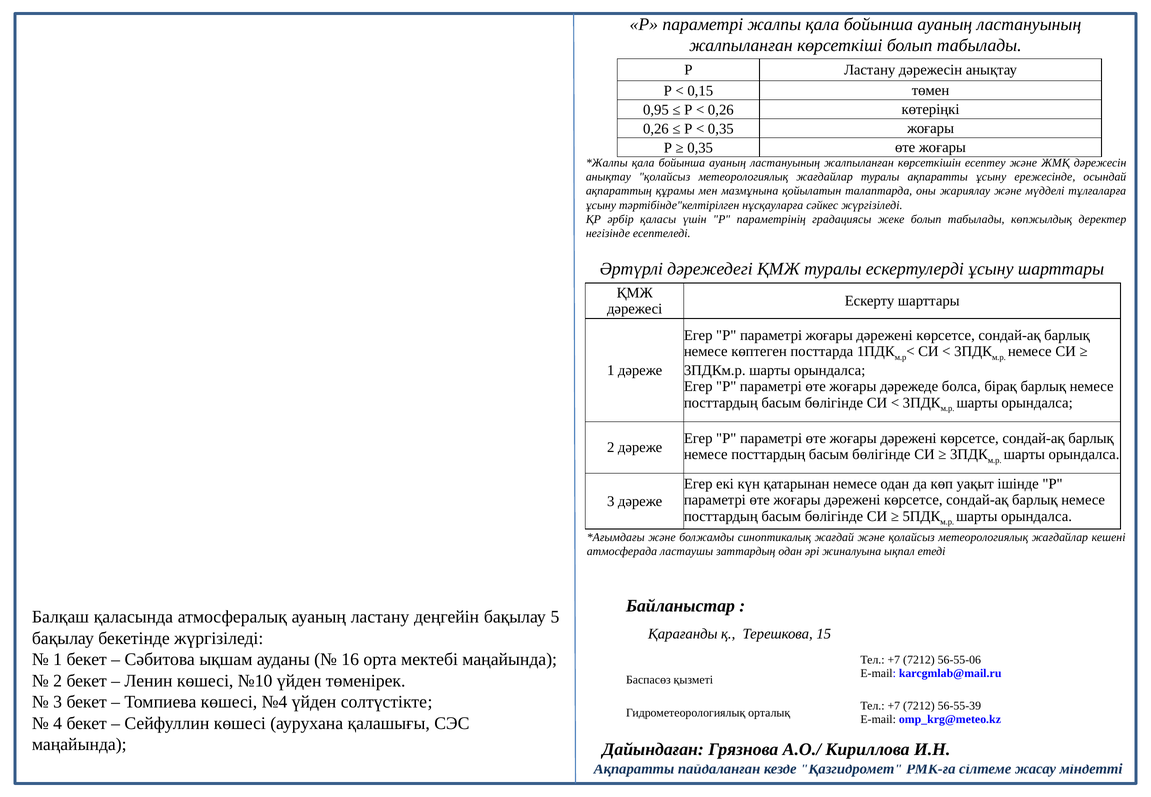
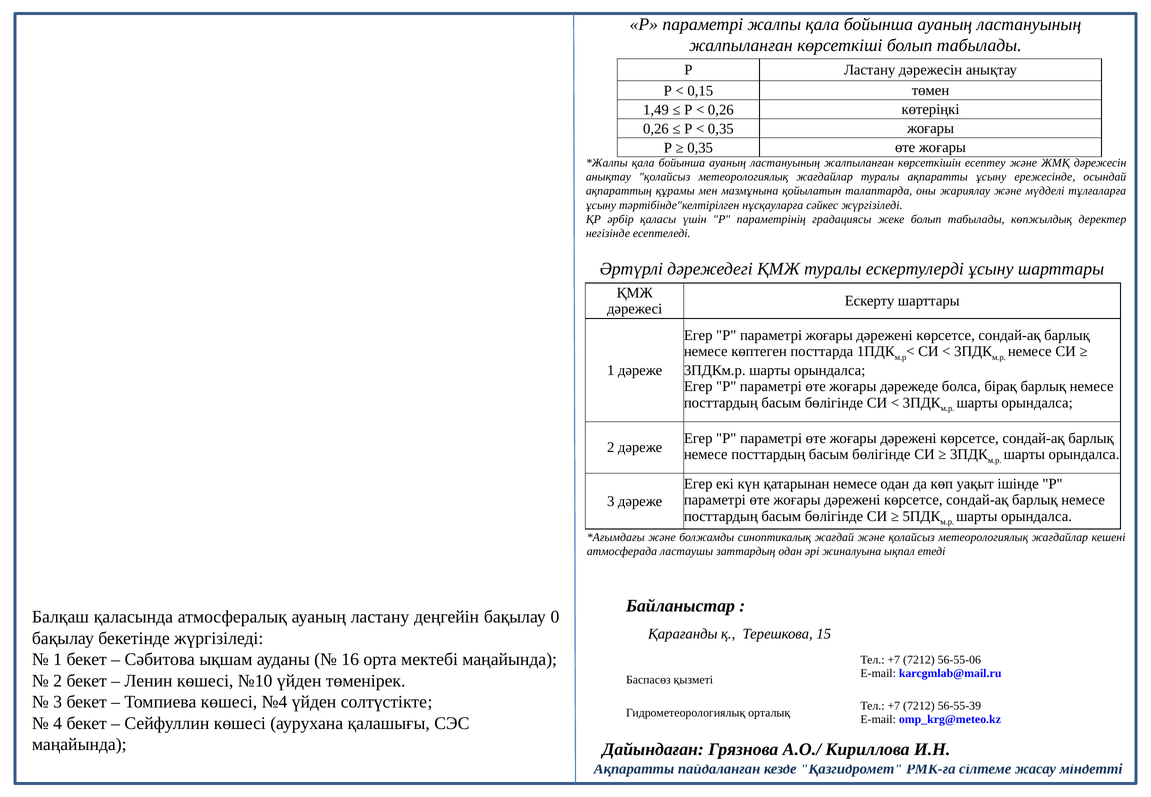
0,95: 0,95 -> 1,49 (656, 110)
5: 5 -> 0 (555, 617)
